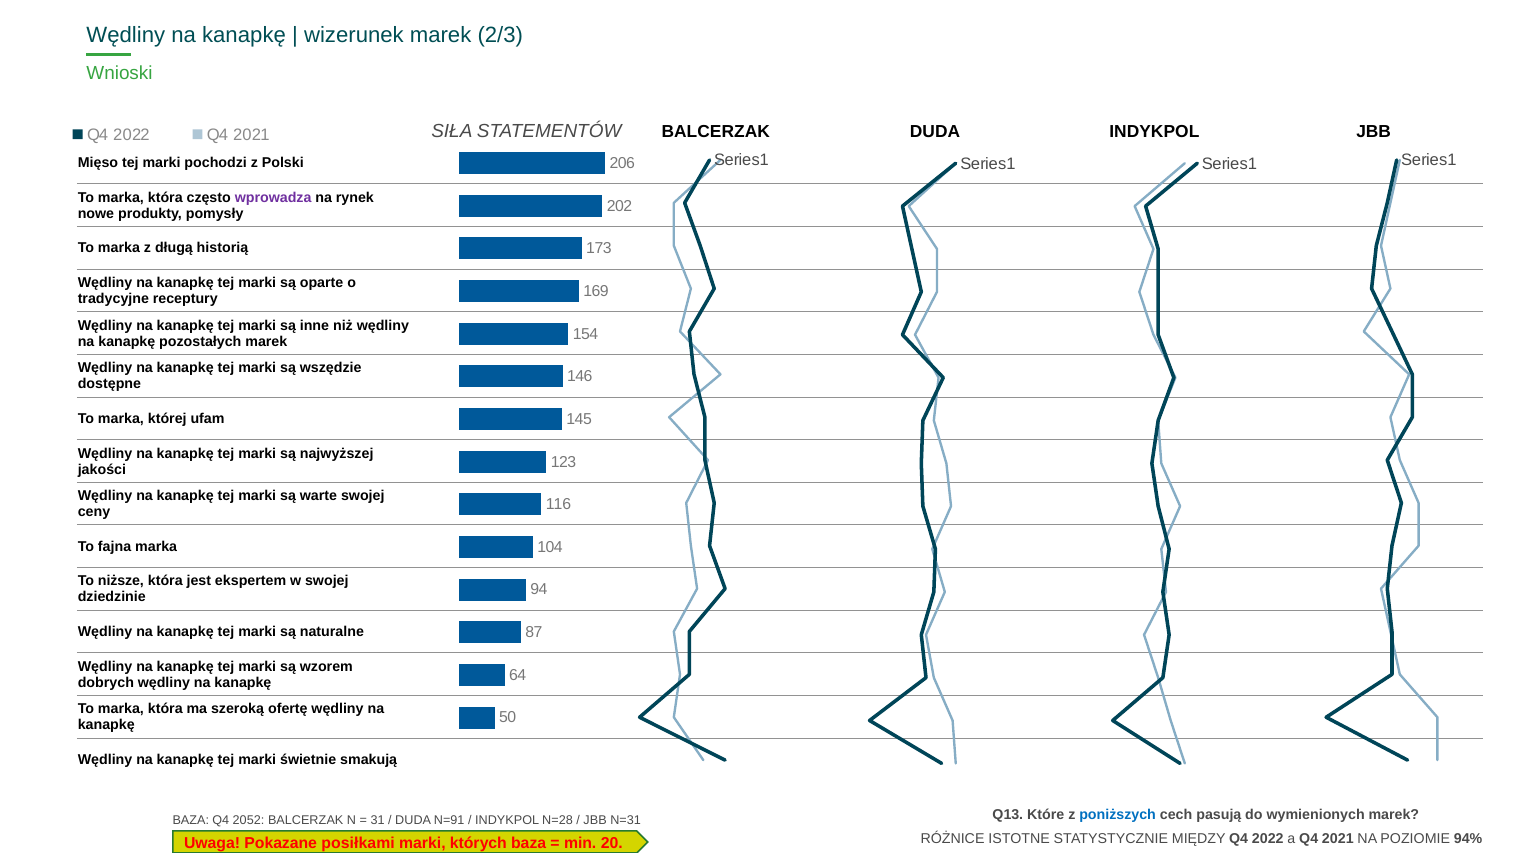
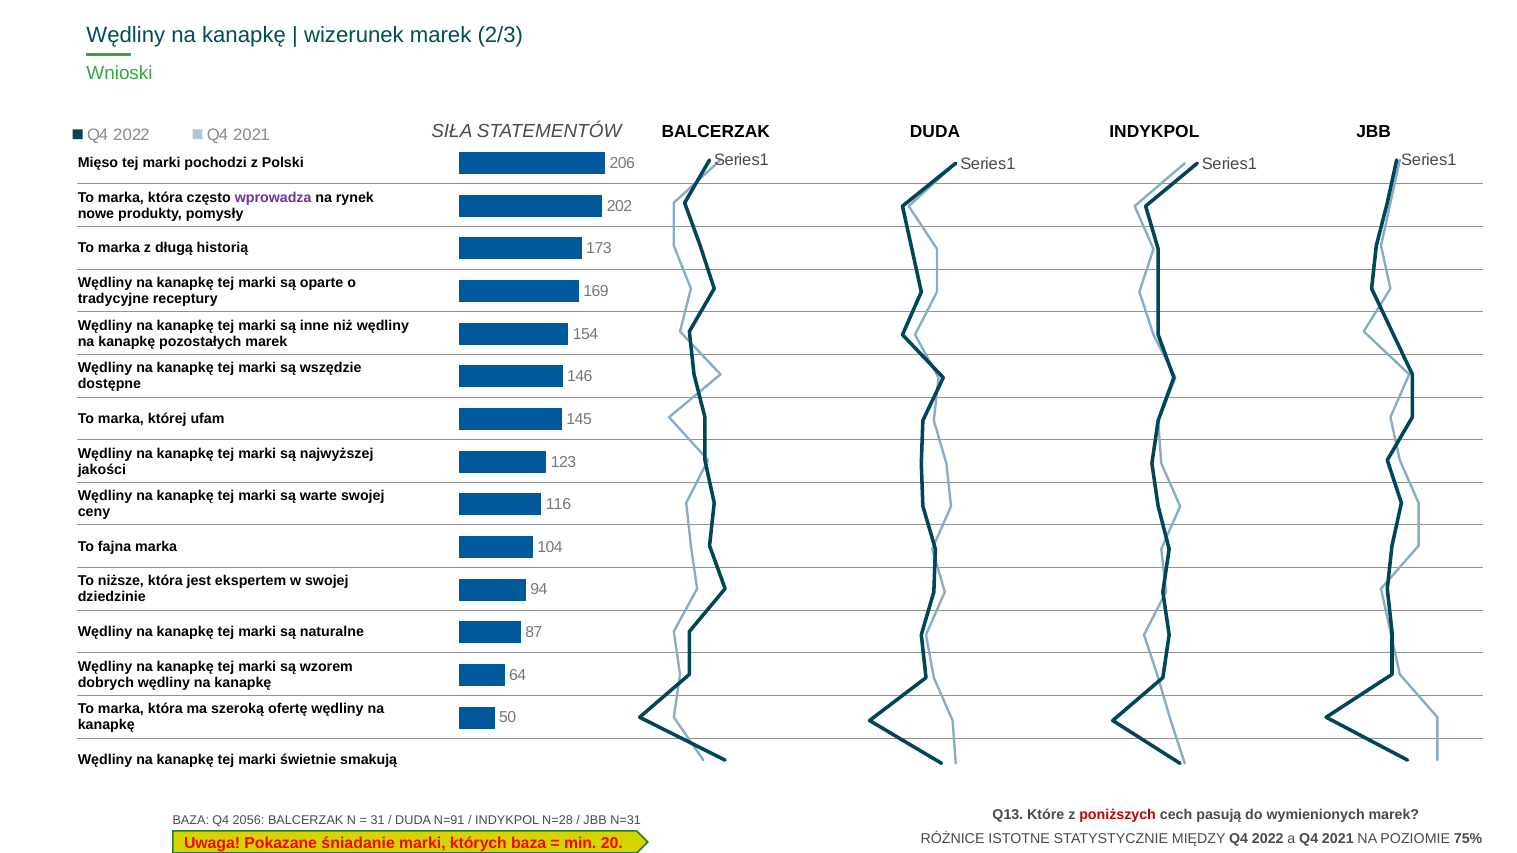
2052: 2052 -> 2056 (249, 820)
poniższych colour: blue -> red (1118, 815)
94%: 94% -> 75% (1468, 839)
posiłkami: posiłkami -> śniadanie (358, 843)
